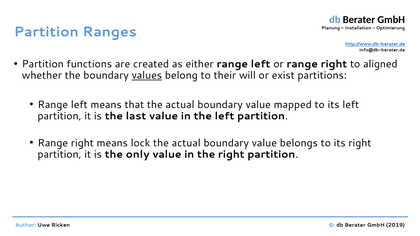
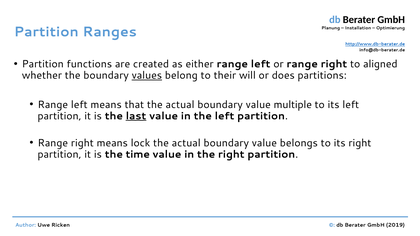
exist: exist -> does (283, 75)
mapped: mapped -> multiple (293, 105)
last underline: none -> present (136, 116)
only: only -> time (138, 154)
